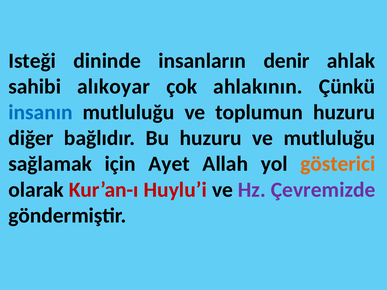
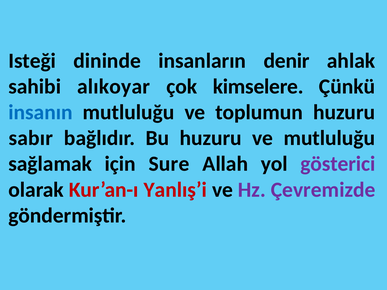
ahlakının: ahlakının -> kimselere (258, 87)
diğer: diğer -> sabır (31, 138)
Ayet: Ayet -> Sure (169, 164)
gösterici colour: orange -> purple (338, 164)
Huylu’i: Huylu’i -> Yanlış’i (175, 190)
